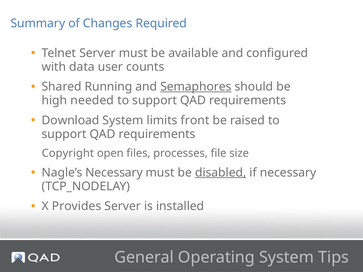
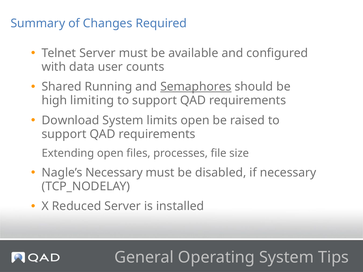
needed: needed -> limiting (92, 101)
limits front: front -> open (195, 120)
Copyright: Copyright -> Extending (68, 153)
disabled underline: present -> none (221, 173)
Provides: Provides -> Reduced (77, 206)
